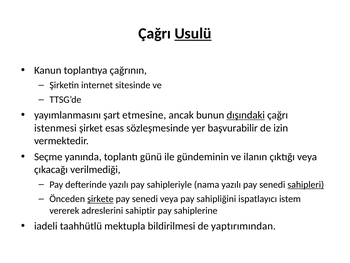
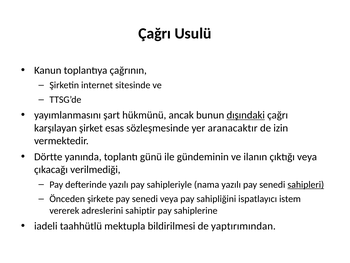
Usulü underline: present -> none (193, 33)
etmesine: etmesine -> hükmünü (144, 115)
istenmesi: istenmesi -> karşılayan (55, 128)
başvurabilir: başvurabilir -> aranacaktır (233, 128)
Seçme: Seçme -> Dörtte (48, 157)
şirkete underline: present -> none (100, 199)
